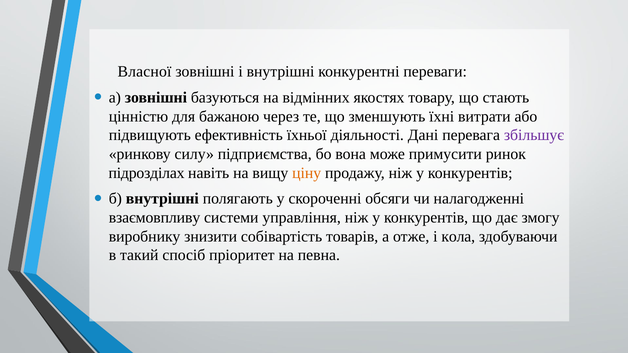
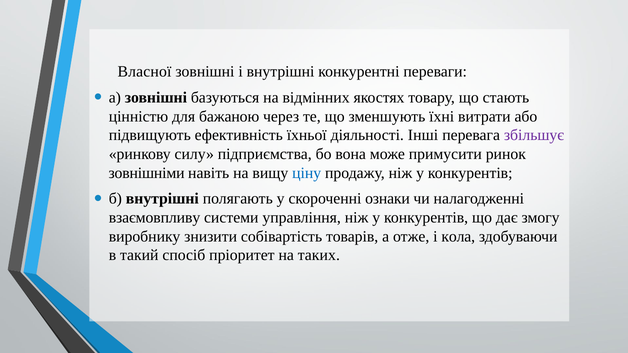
Дані: Дані -> Інші (423, 135)
підрозділах: підрозділах -> зовнішніми (147, 173)
ціну colour: orange -> blue (307, 173)
обсяги: обсяги -> ознаки (387, 199)
певна: певна -> таких (319, 255)
